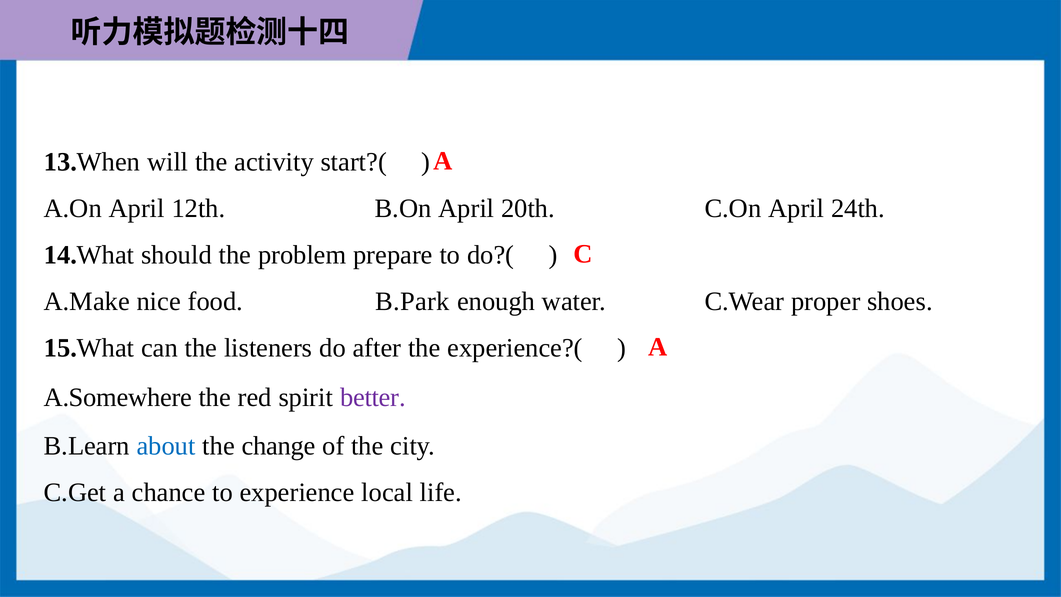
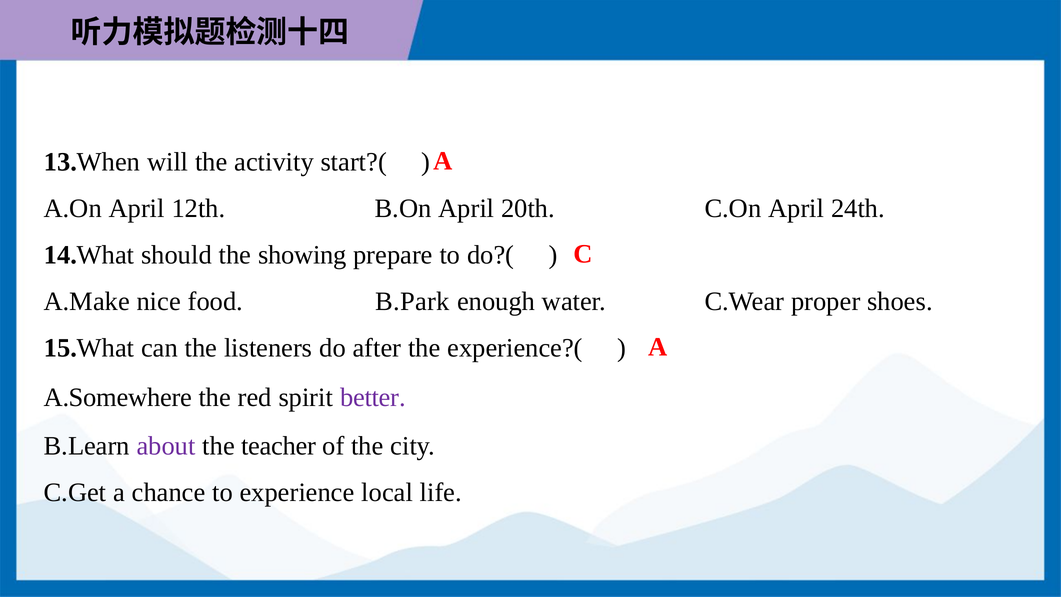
problem: problem -> showing (302, 255)
about colour: blue -> purple (166, 446)
change: change -> teacher (279, 446)
